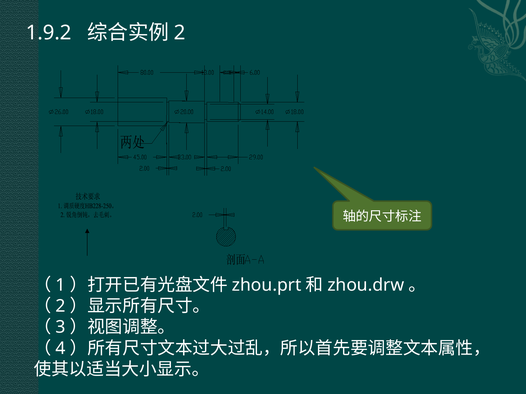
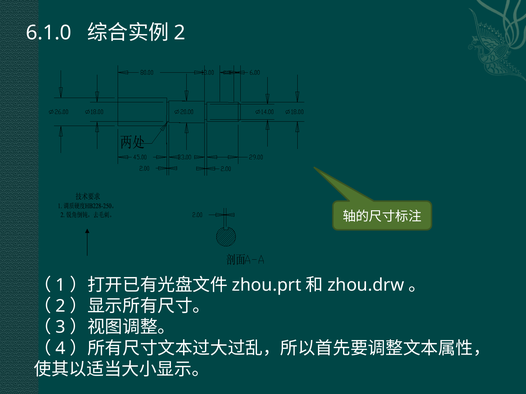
1.9.2: 1.9.2 -> 6.1.0 (49, 33)
